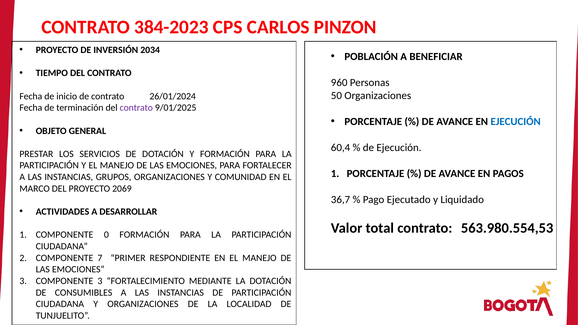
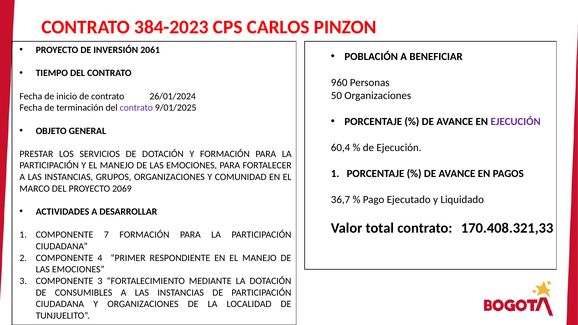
2034: 2034 -> 2061 (150, 50)
EJECUCIÓN colour: blue -> purple (516, 122)
563.980.554,53: 563.980.554,53 -> 170.408.321,33 (507, 228)
0: 0 -> 7 (106, 235)
7: 7 -> 4 (100, 258)
